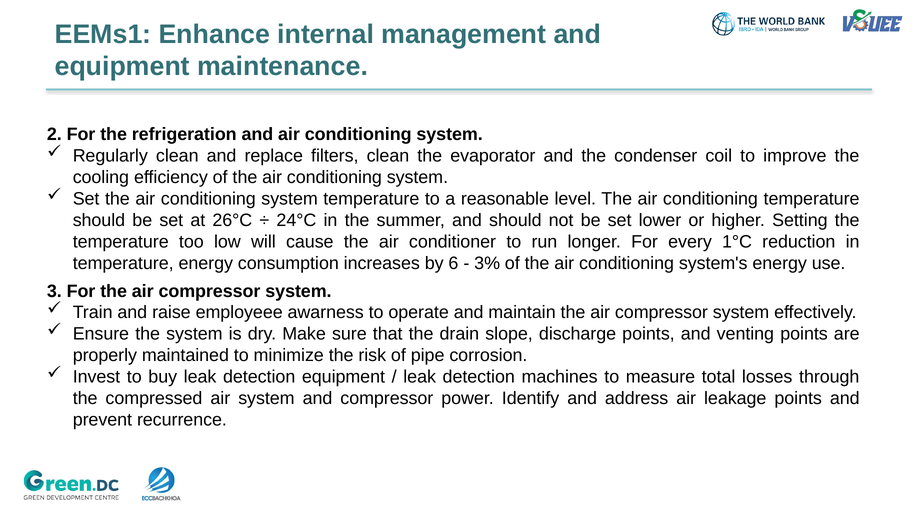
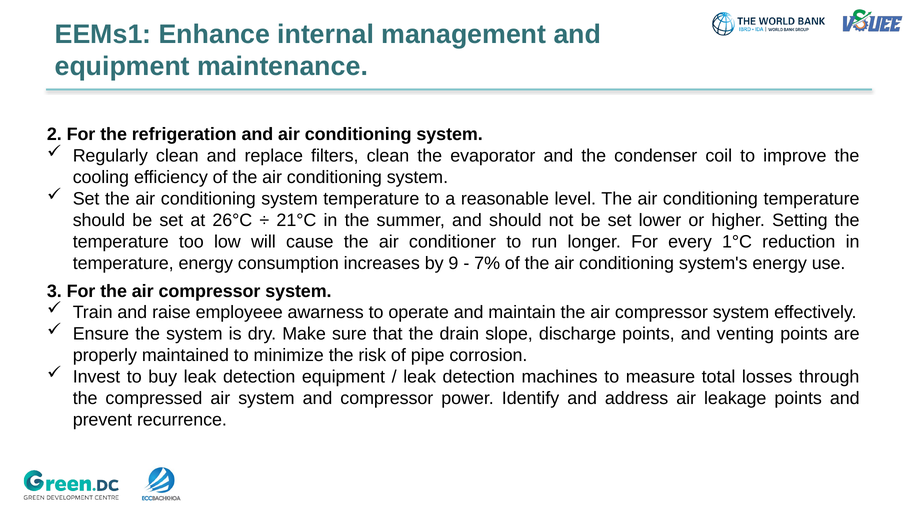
24°C: 24°C -> 21°C (296, 220)
6: 6 -> 9 (453, 263)
3%: 3% -> 7% (487, 263)
